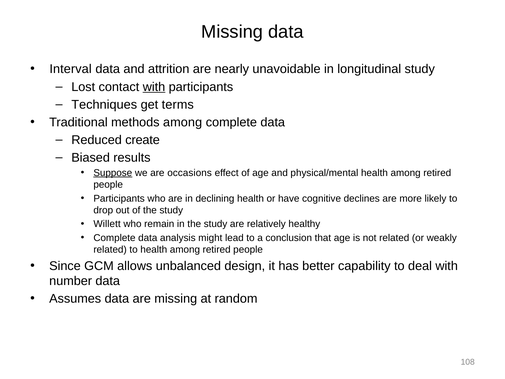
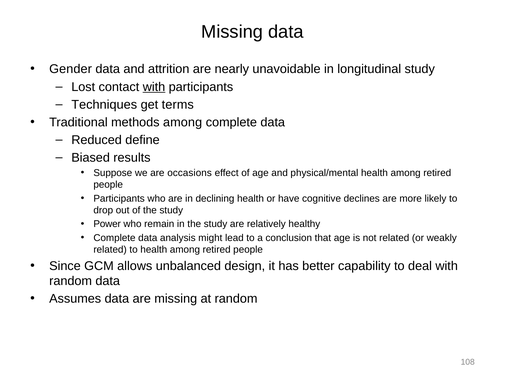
Interval: Interval -> Gender (71, 69)
create: create -> define (142, 140)
Suppose underline: present -> none (113, 173)
Willett: Willett -> Power (107, 224)
number: number -> random (71, 281)
